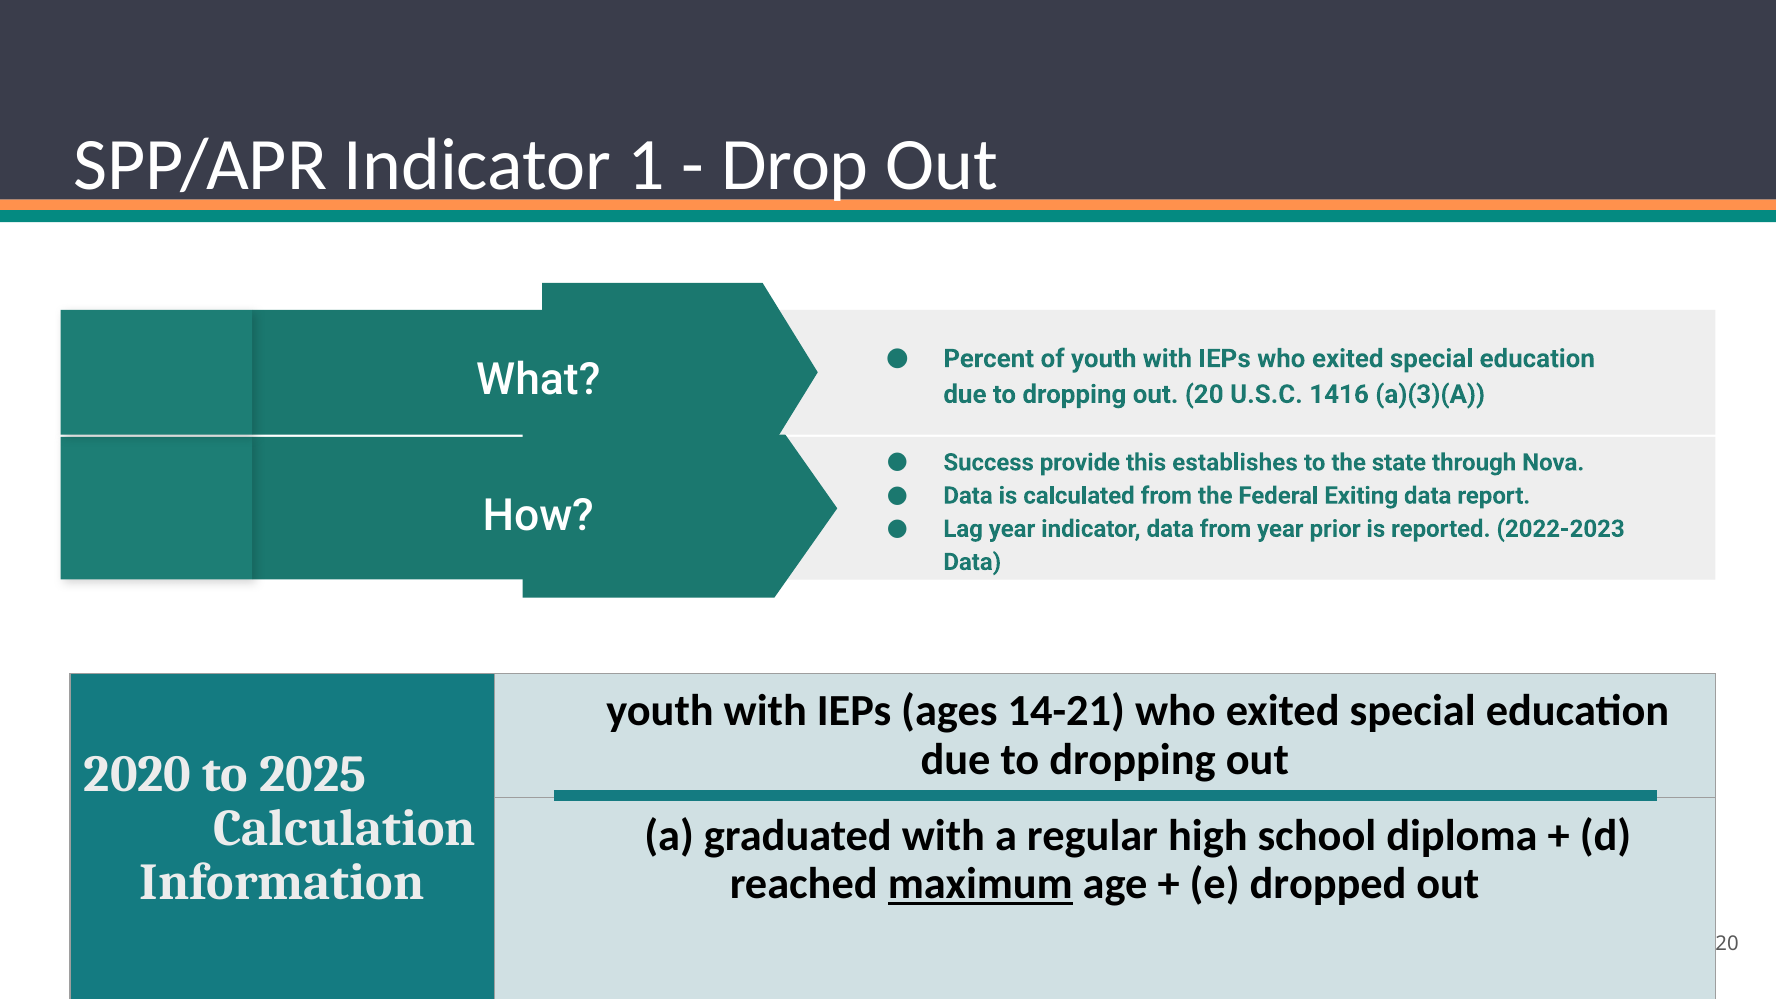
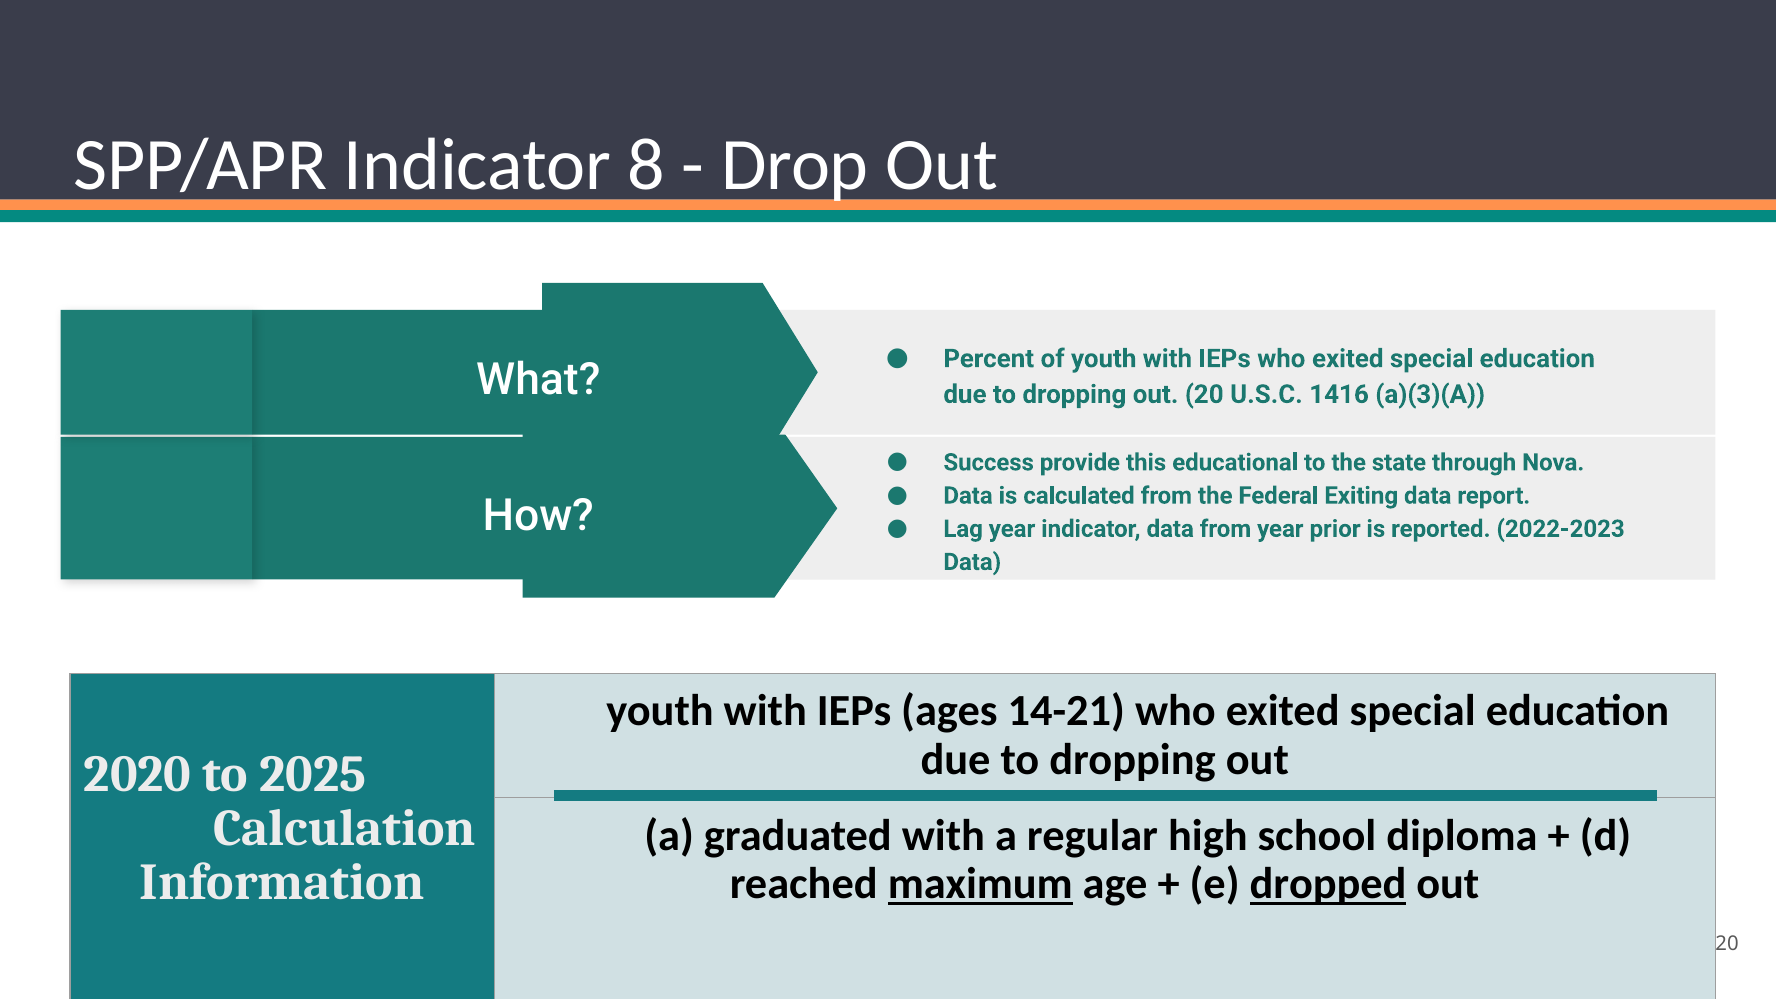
1: 1 -> 8 (646, 165)
establishes: establishes -> educational (1235, 462)
dropped underline: none -> present (1328, 884)
